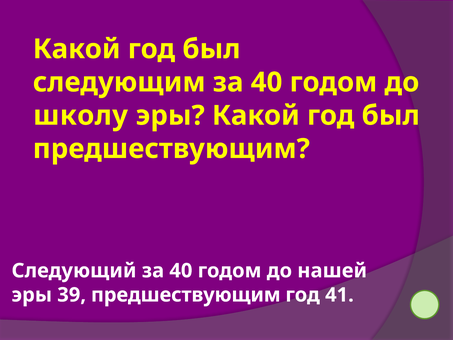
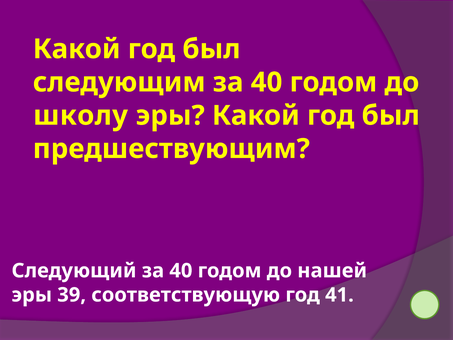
39 предшествующим: предшествующим -> соответствующую (186, 295)
